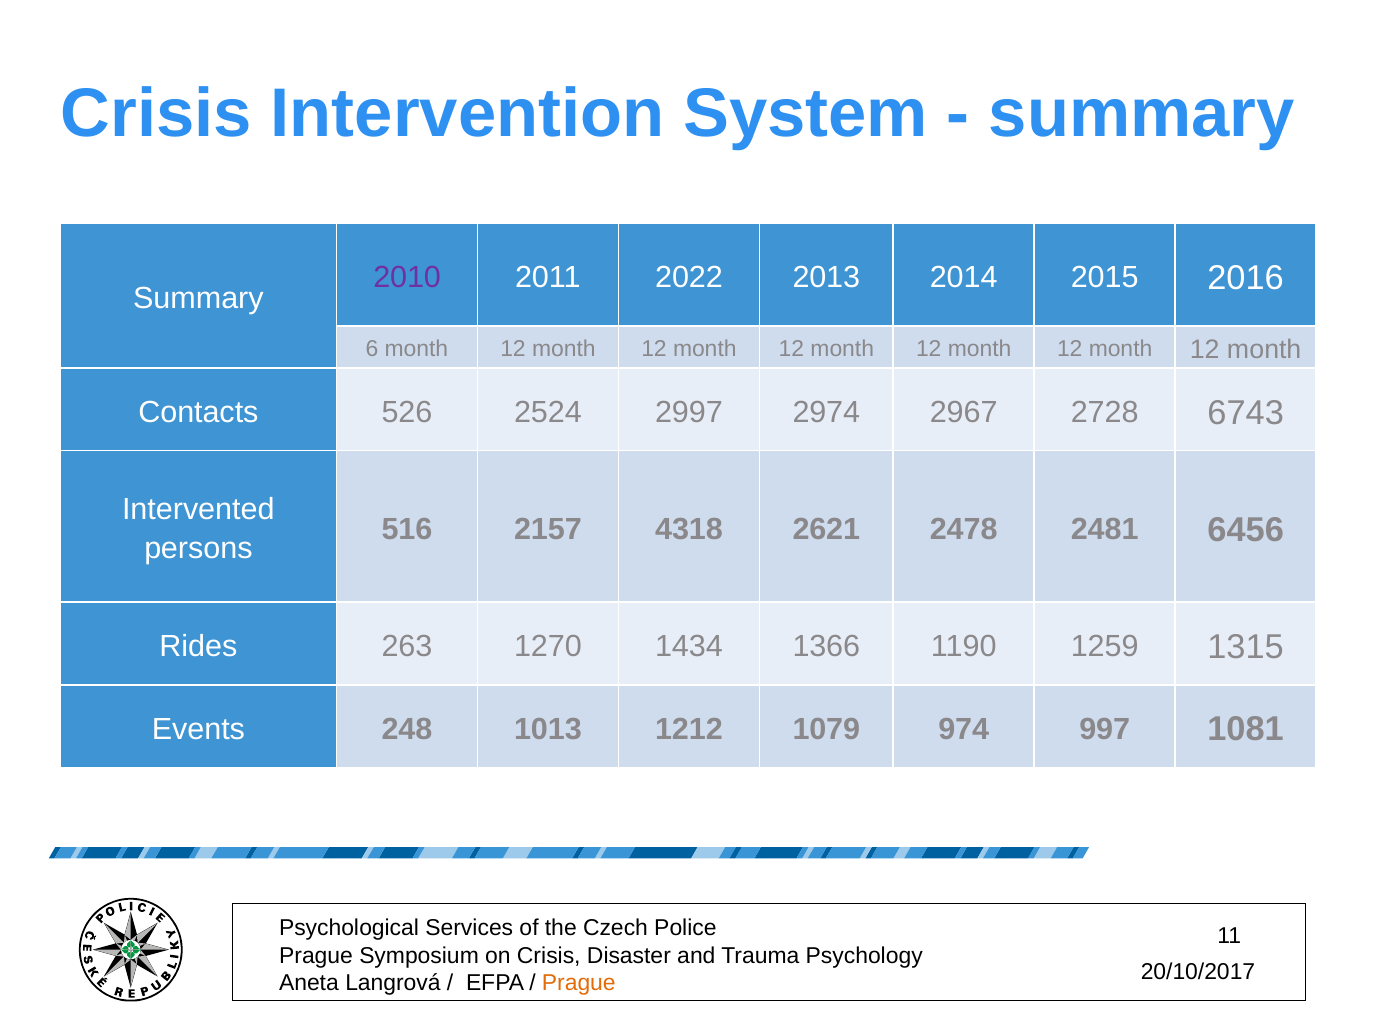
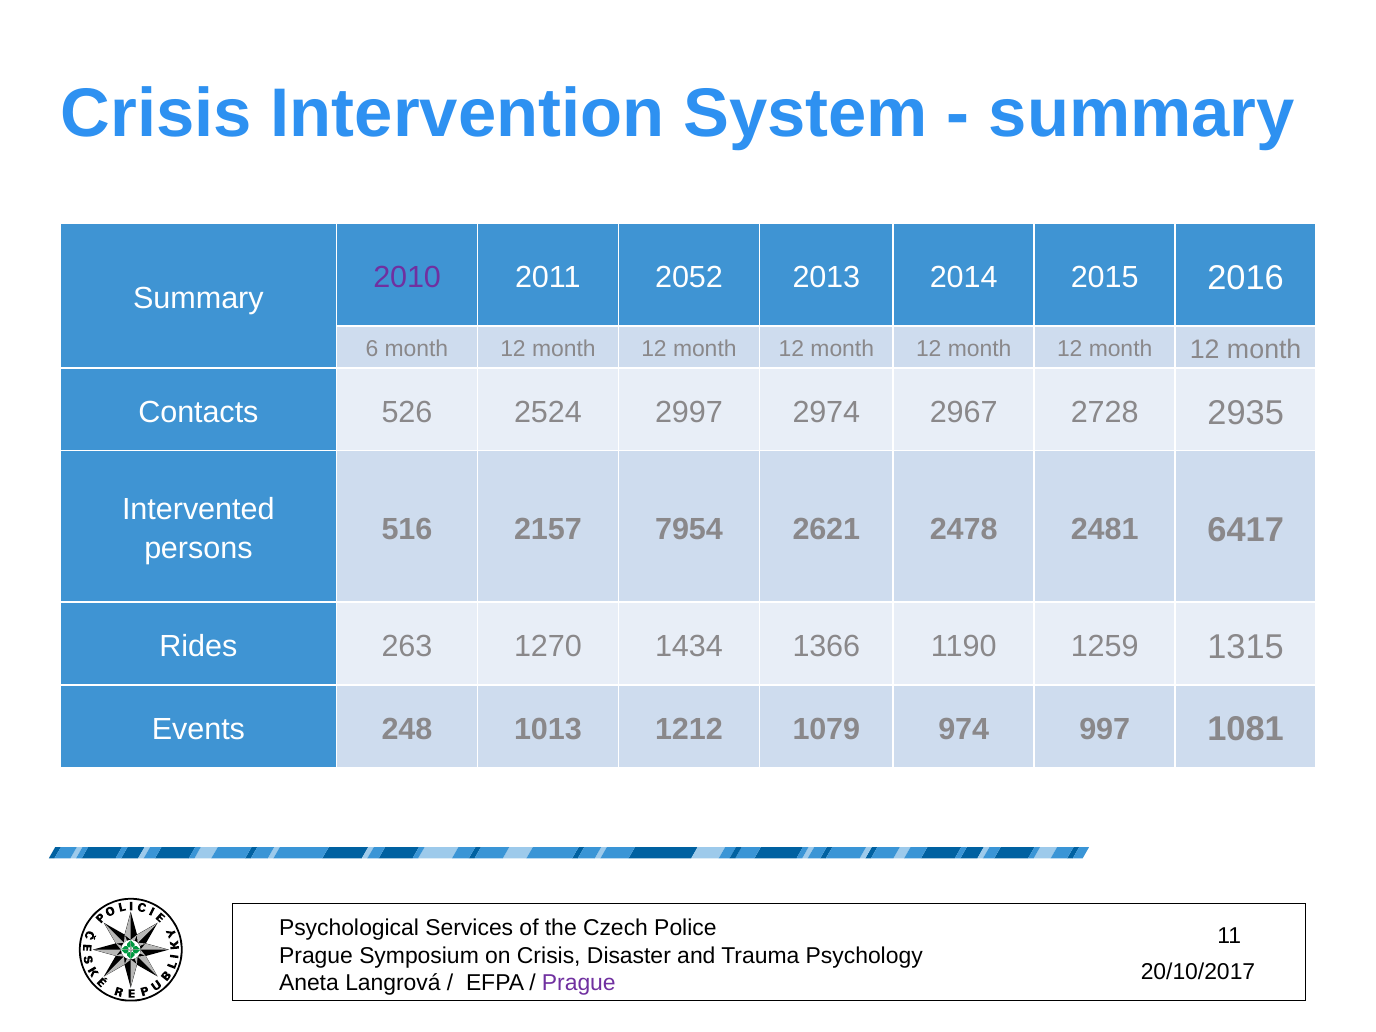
2022: 2022 -> 2052 (689, 278)
6743: 6743 -> 2935 (1246, 413)
4318: 4318 -> 7954 (689, 529)
6456: 6456 -> 6417 (1246, 530)
Prague colour: orange -> purple (579, 983)
